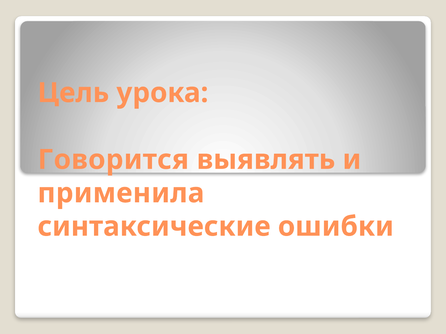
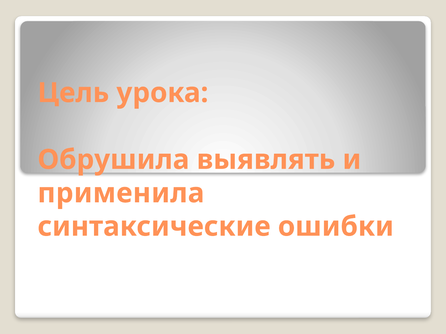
Говорится: Говорится -> Обрушила (113, 160)
